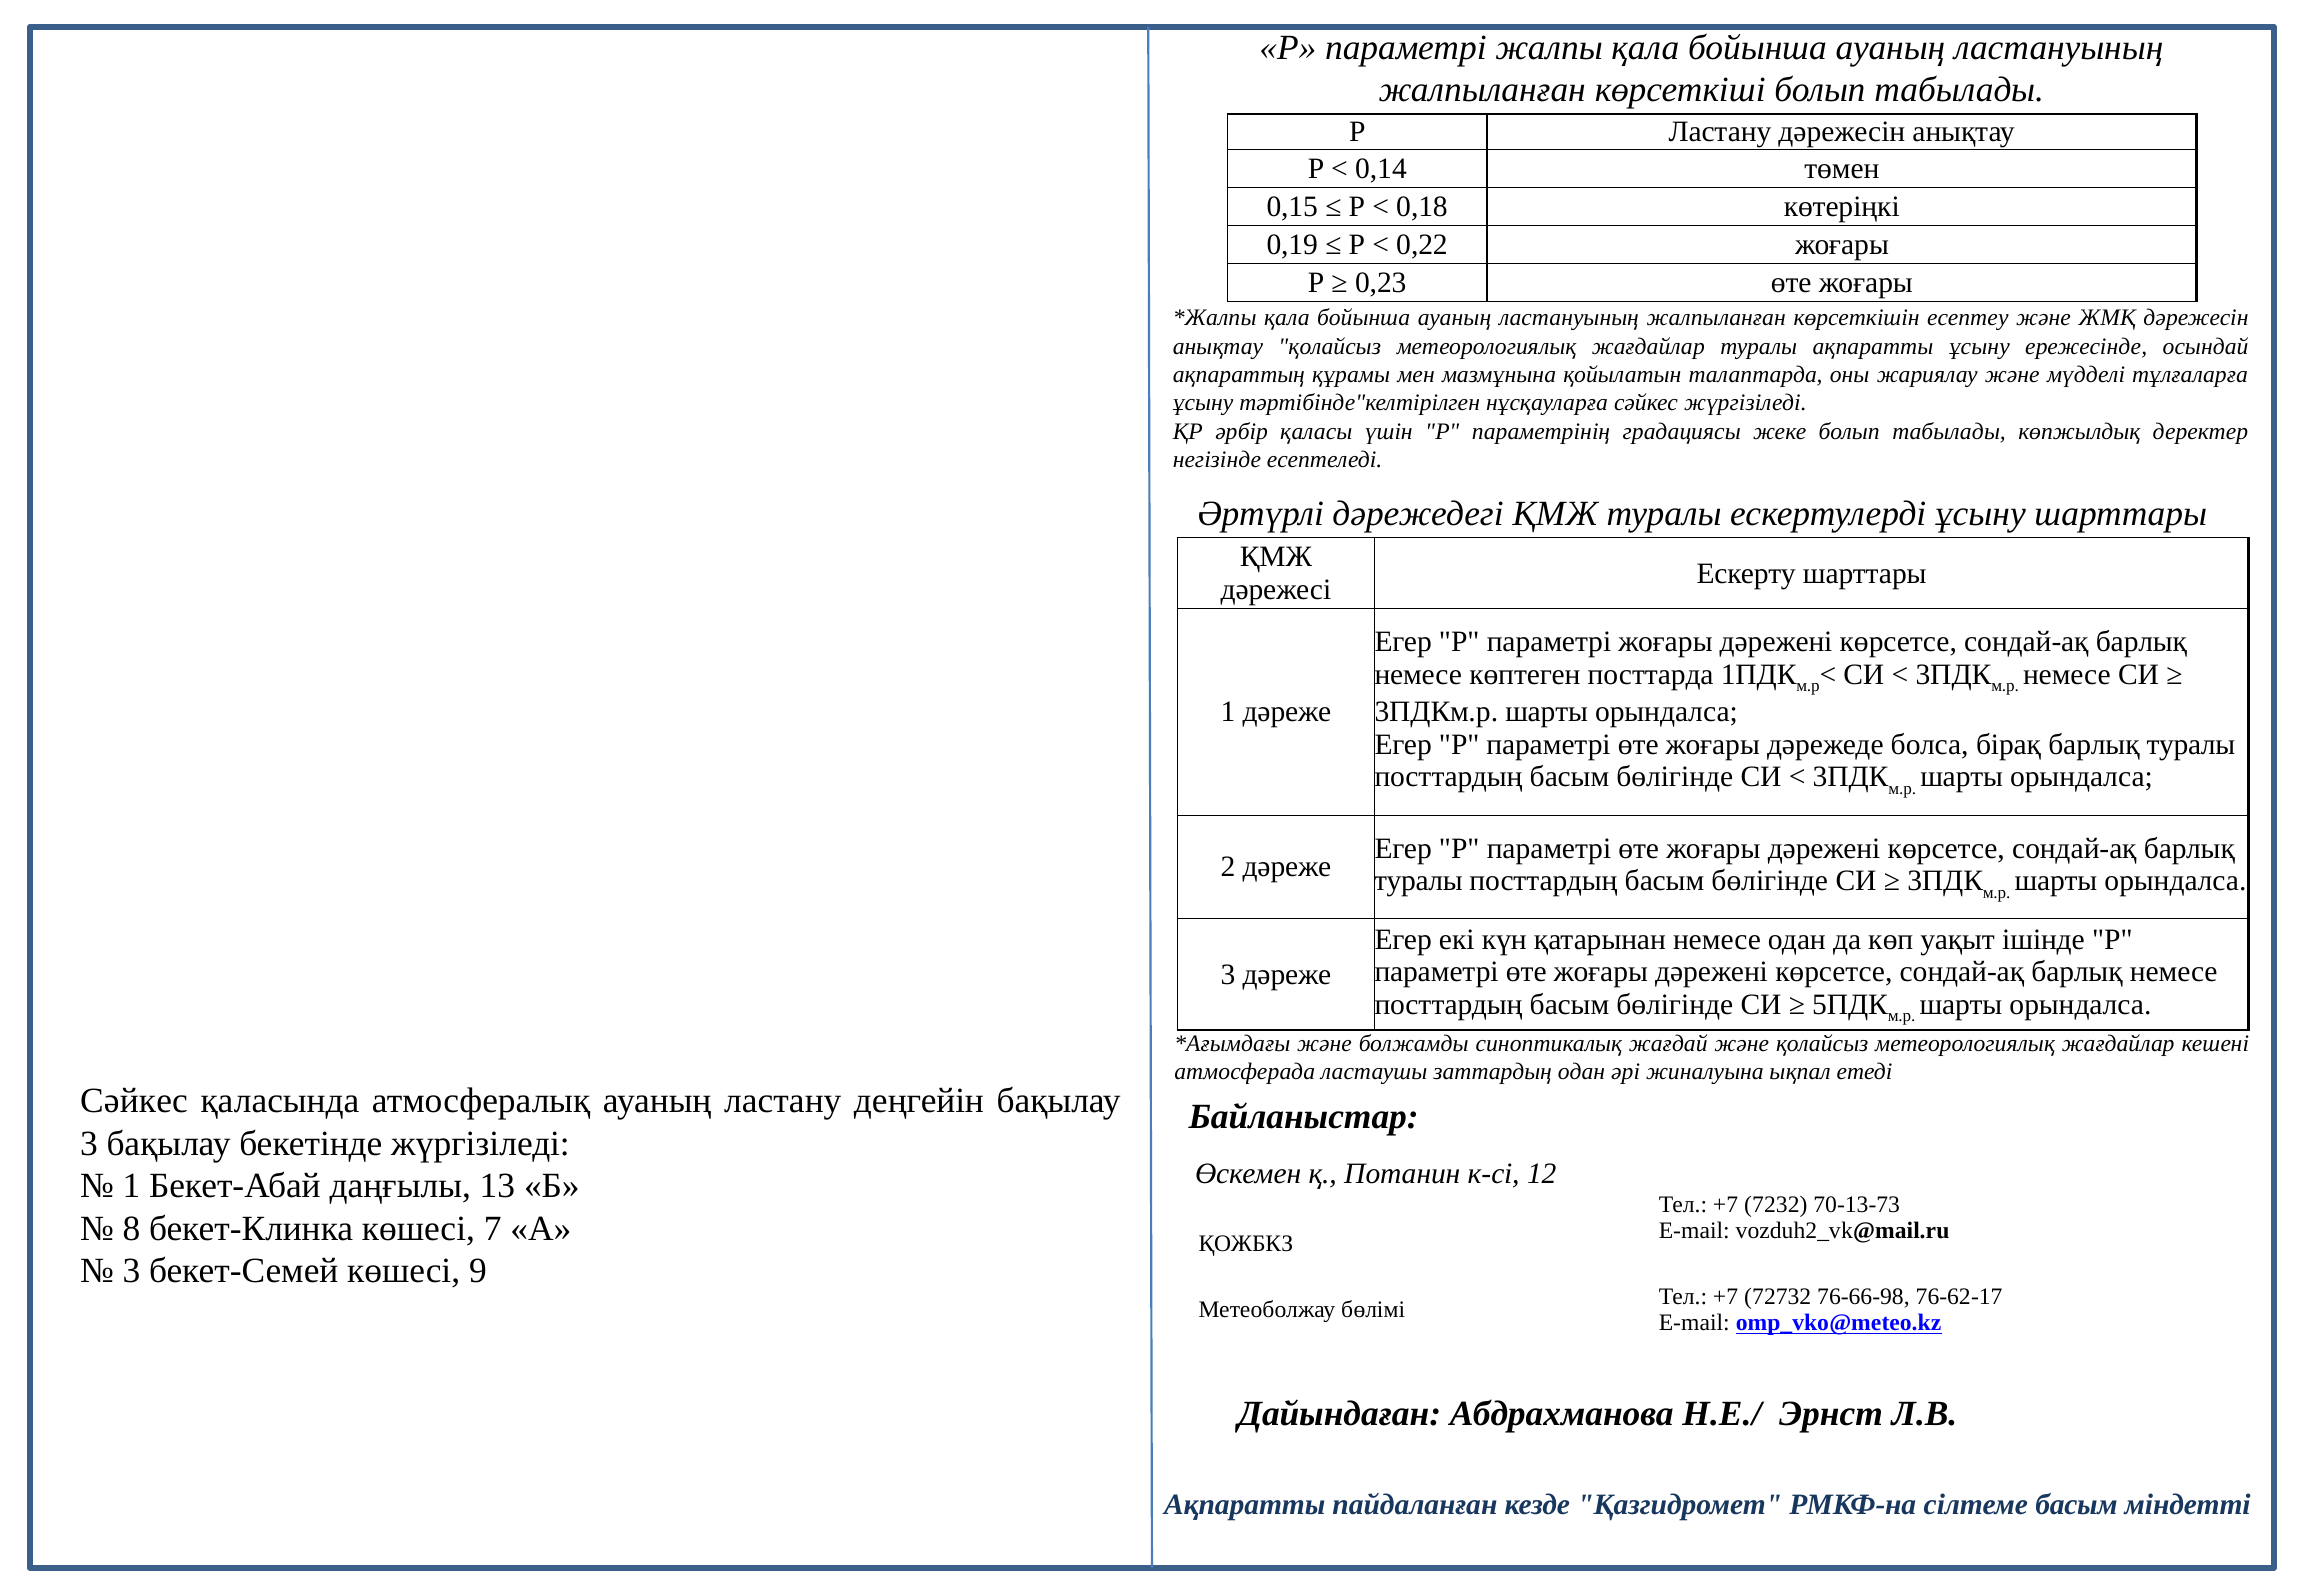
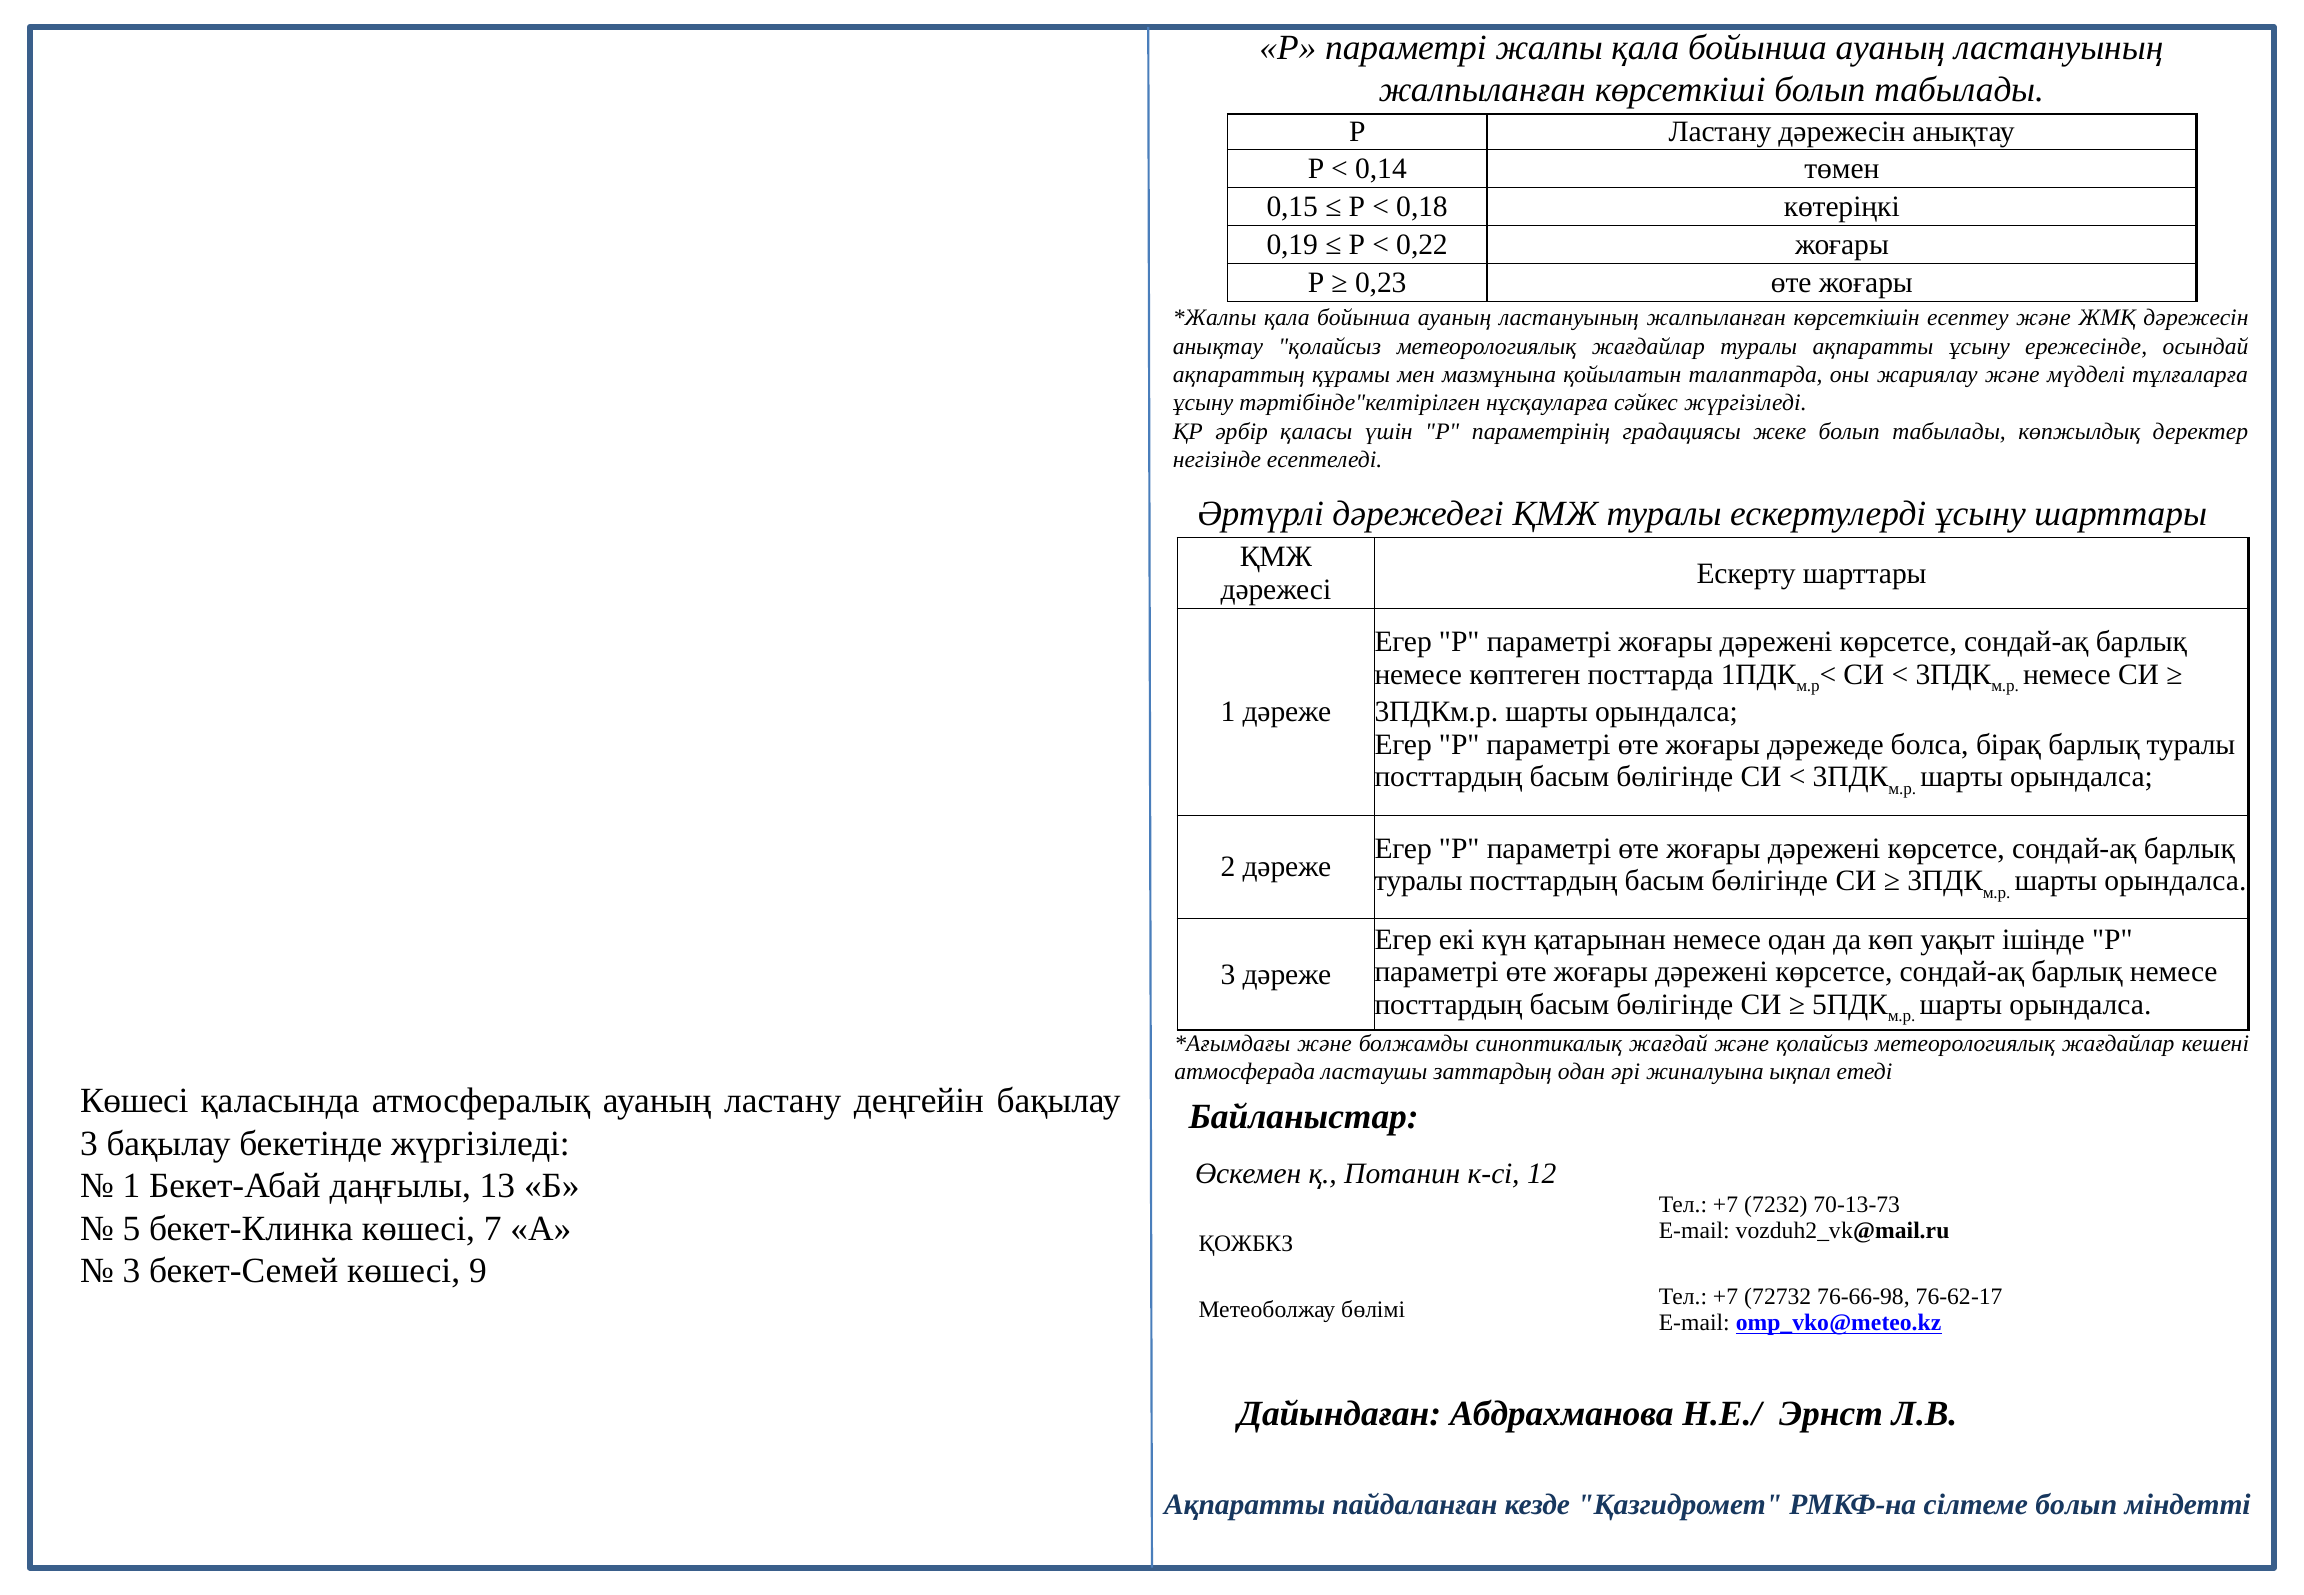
Сәйкес: Сәйкес -> Көшесі (134, 1101)
8: 8 -> 5 (132, 1229)
сілтеме басым: басым -> болып (2076, 1505)
